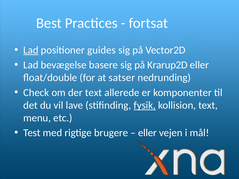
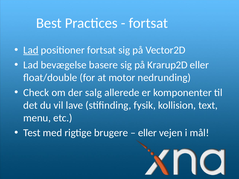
positioner guides: guides -> fortsat (102, 50)
satser: satser -> motor (122, 78)
der text: text -> salg (93, 93)
fysik underline: present -> none (145, 105)
